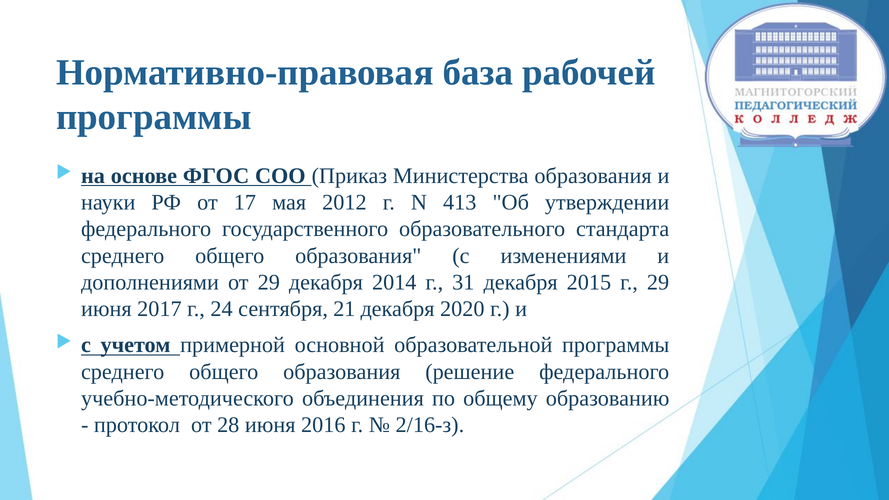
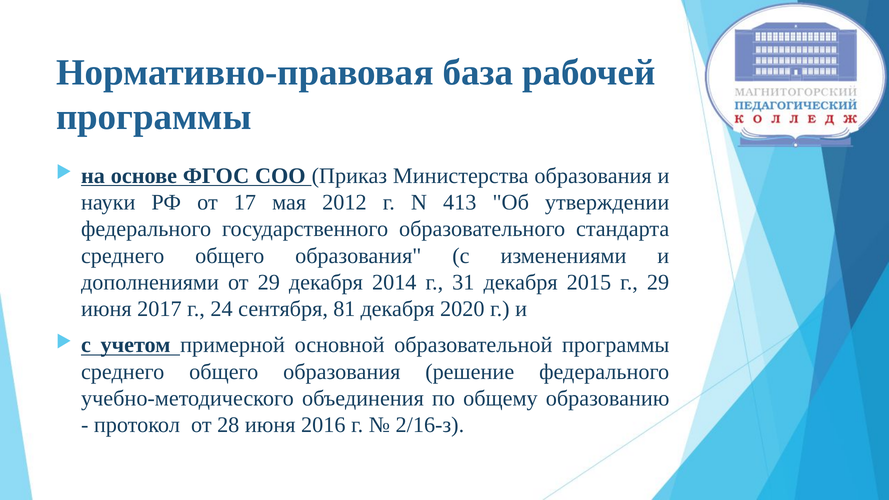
21: 21 -> 81 (344, 309)
